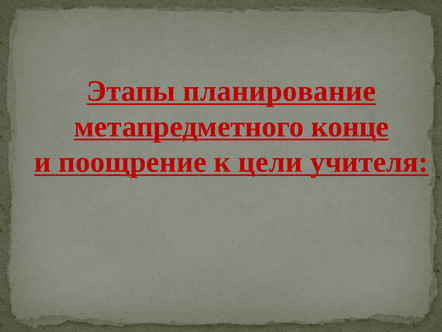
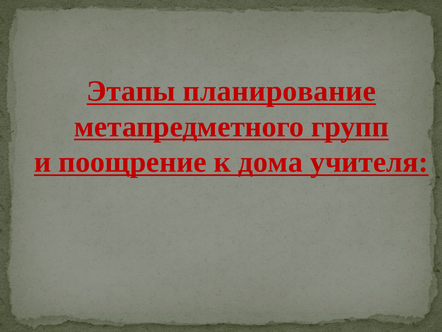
конце: конце -> групп (350, 126)
цели: цели -> дома (270, 162)
